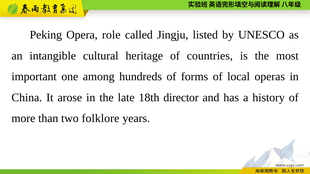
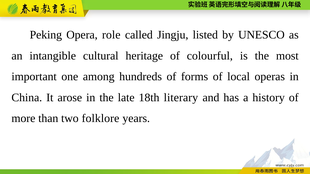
countries: countries -> colourful (210, 56)
director: director -> literary (181, 98)
